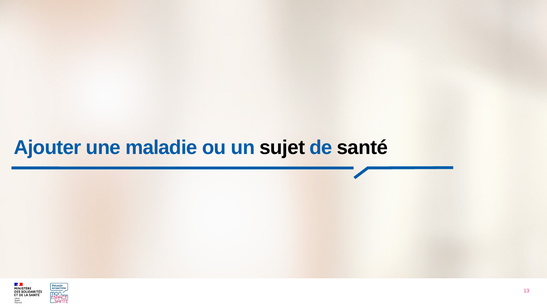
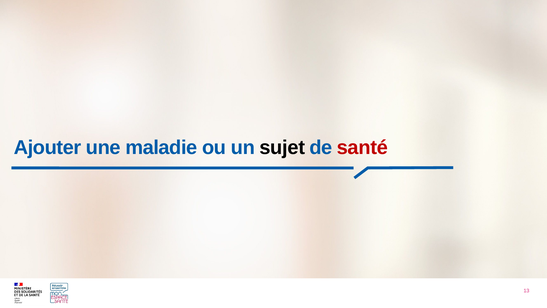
santé colour: black -> red (362, 148)
